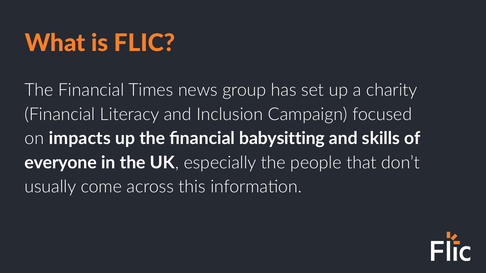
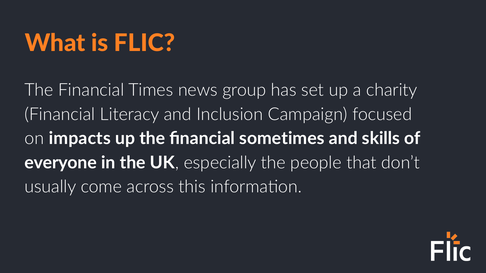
babysitting: babysitting -> sometimes (282, 139)
